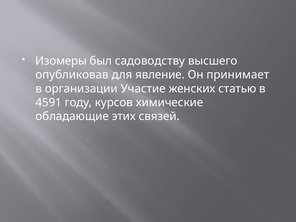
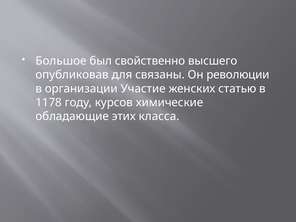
Изомеры: Изомеры -> Большое (61, 61)
садоводству: садоводству -> свойственно (150, 61)
явление: явление -> связаны (160, 75)
принимает: принимает -> революции (238, 75)
4591: 4591 -> 1178 (49, 102)
связей: связей -> класса (159, 116)
